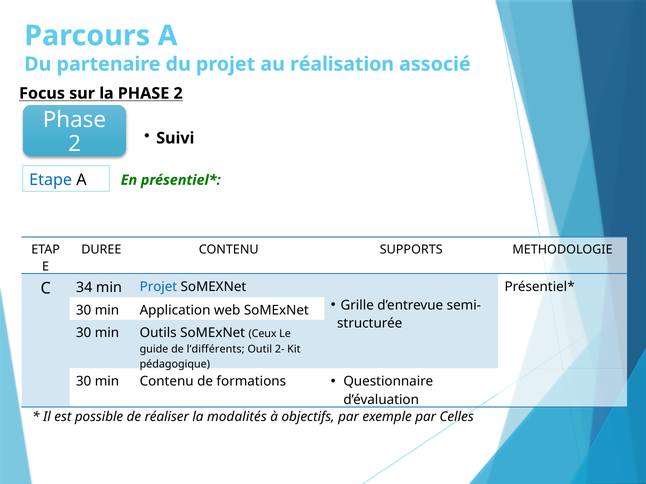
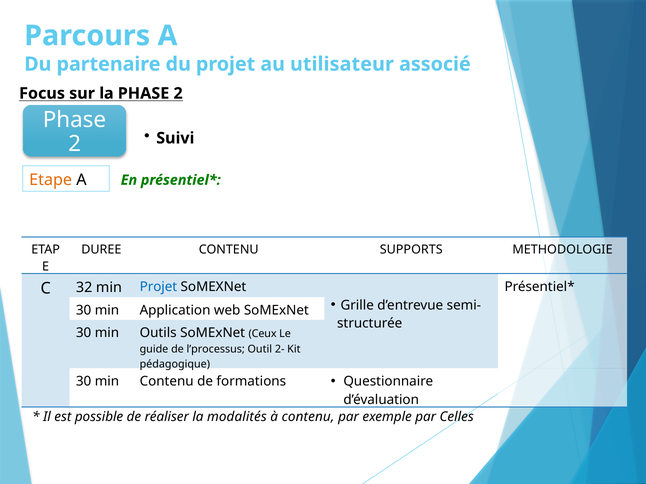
réalisation: réalisation -> utilisateur (342, 64)
Etape colour: blue -> orange (51, 180)
34: 34 -> 32 (84, 288)
l’différents: l’différents -> l’processus (216, 350)
à objectifs: objectifs -> contenu (308, 417)
